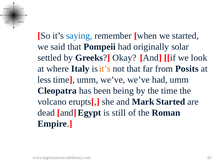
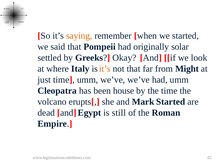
saying colour: blue -> orange (79, 36)
Posits: Posits -> Might (187, 69)
less: less -> just (44, 80)
being: being -> house (124, 91)
